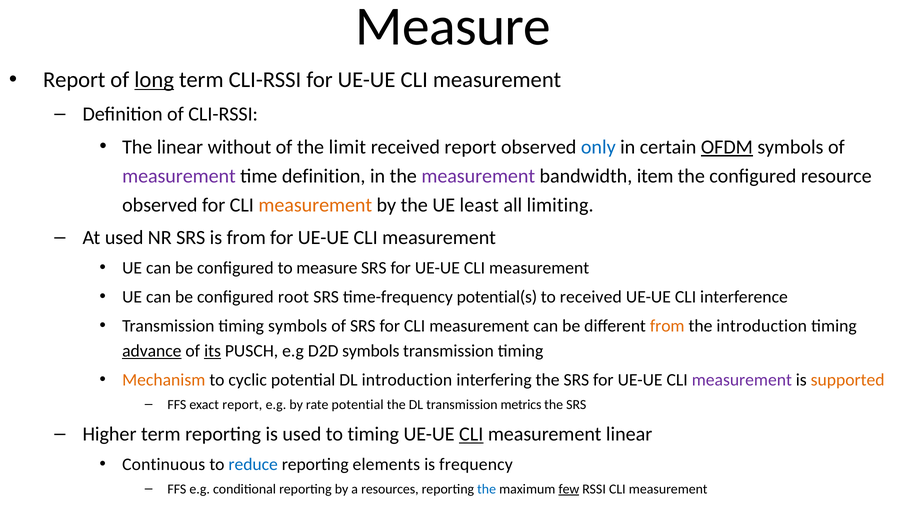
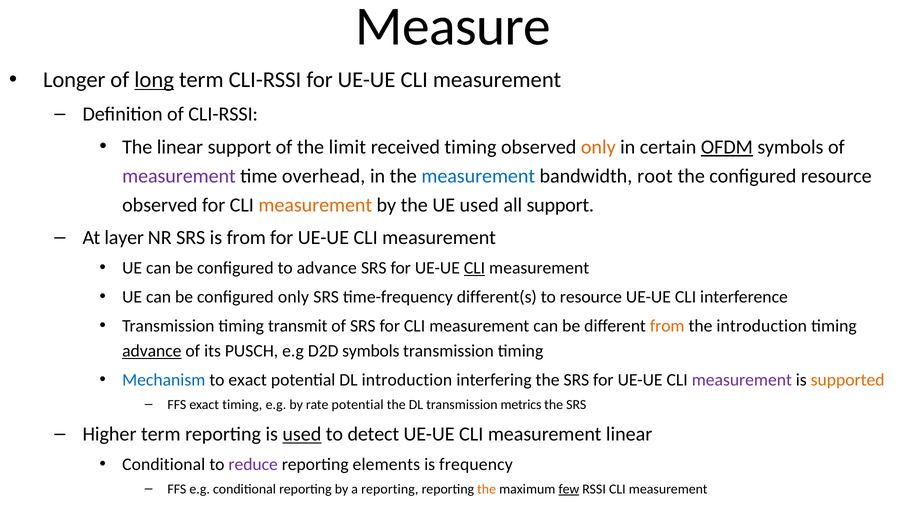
Report: Report -> Longer (74, 80)
linear without: without -> support (239, 147)
received report: report -> timing (470, 147)
only colour: blue -> orange (598, 147)
time definition: definition -> overhead (324, 176)
measurement colour: purple -> blue (478, 176)
item: item -> root (655, 176)
UE least: least -> used (479, 205)
all limiting: limiting -> support (560, 205)
At used: used -> layer (124, 238)
to measure: measure -> advance (327, 268)
CLI underline: none -> present (475, 268)
configured root: root -> only (293, 297)
potential(s: potential(s -> different(s (497, 297)
to received: received -> resource (591, 297)
timing symbols: symbols -> transmit (298, 326)
its underline: present -> none (213, 351)
Mechanism colour: orange -> blue (164, 380)
to cyclic: cyclic -> exact (248, 380)
exact report: report -> timing (242, 405)
used underline: none -> present (302, 434)
to timing: timing -> detect (373, 434)
CLI underline: present -> none (471, 434)
Continuous: Continuous -> Conditional (164, 464)
reduce colour: blue -> purple (253, 464)
a resources: resources -> reporting (390, 489)
the colour: blue -> orange (487, 489)
